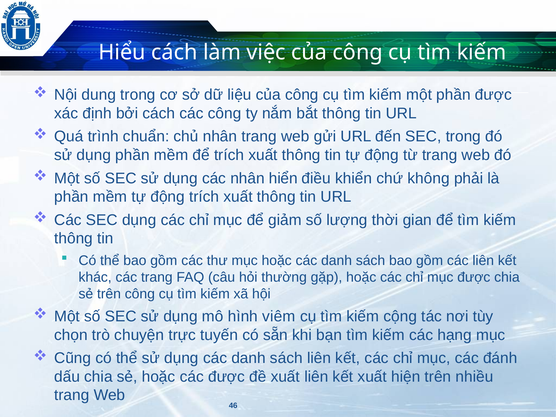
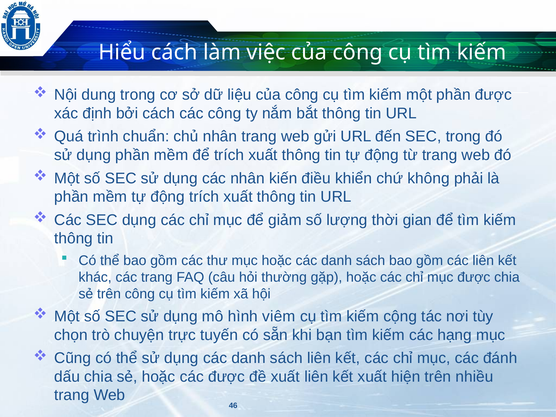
hiển: hiển -> kiến (283, 178)
